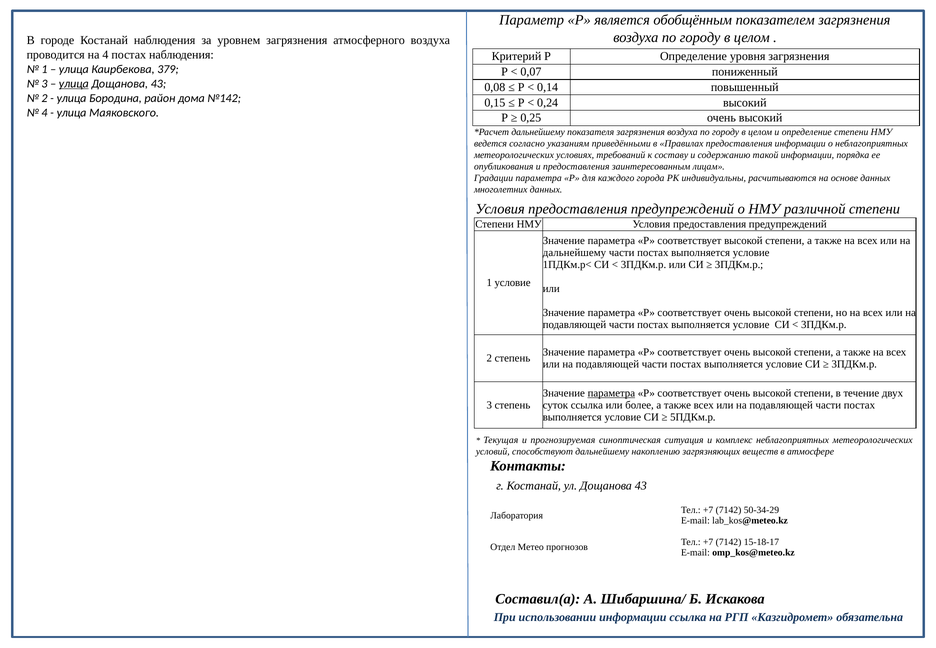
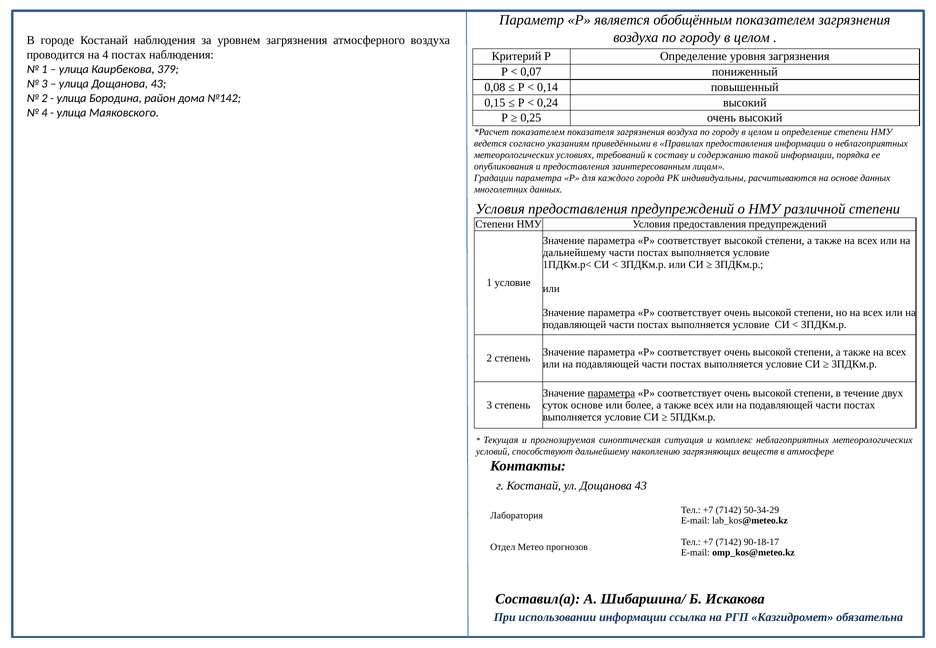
улица underline: present -> none (74, 84)
дальнейшему: дальнейшему -> показателем (538, 132)
суток ссылка: ссылка -> основе (587, 405)
15-18-17: 15-18-17 -> 90-18-17 (761, 542)
